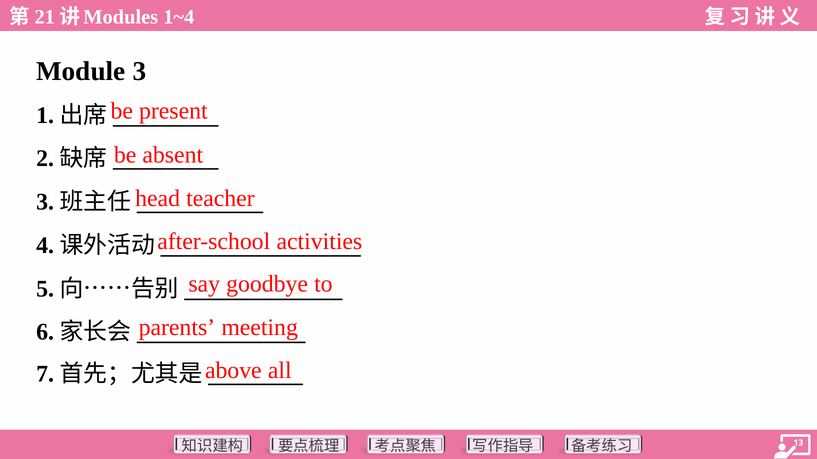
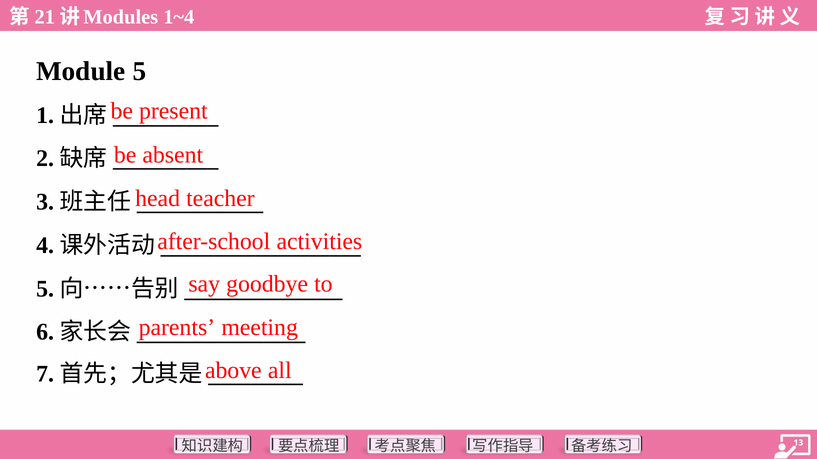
Module 3: 3 -> 5 (139, 71)
